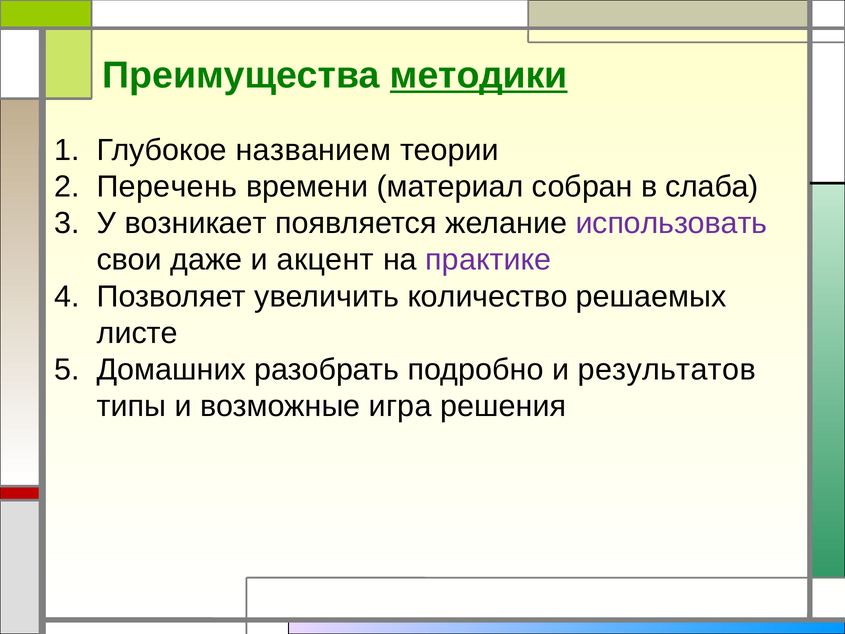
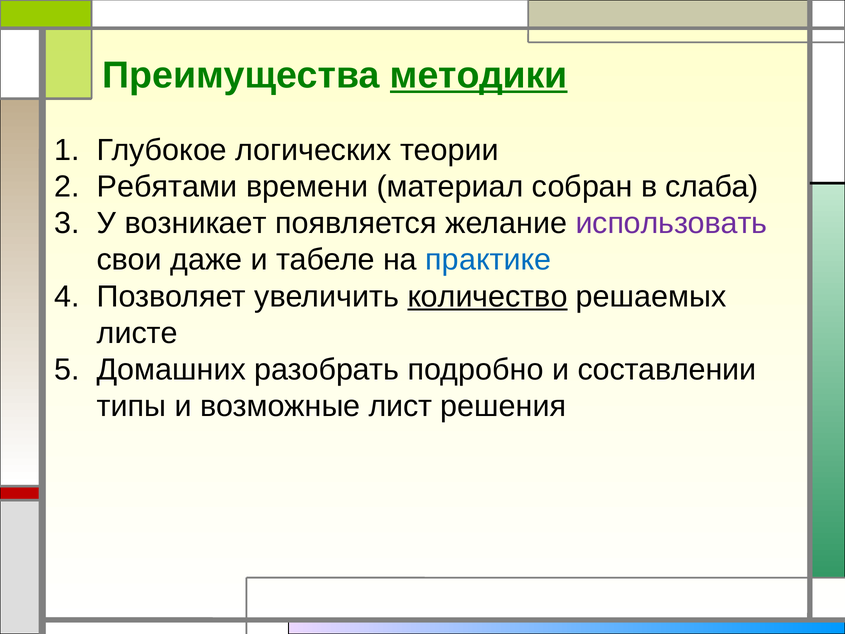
названием: названием -> логических (314, 150)
Перечень: Перечень -> Ребятами (167, 187)
акцент: акцент -> табеле (326, 260)
практике colour: purple -> blue (488, 260)
количество underline: none -> present (488, 296)
результатов: результатов -> составлении (667, 370)
игра: игра -> лист (401, 406)
